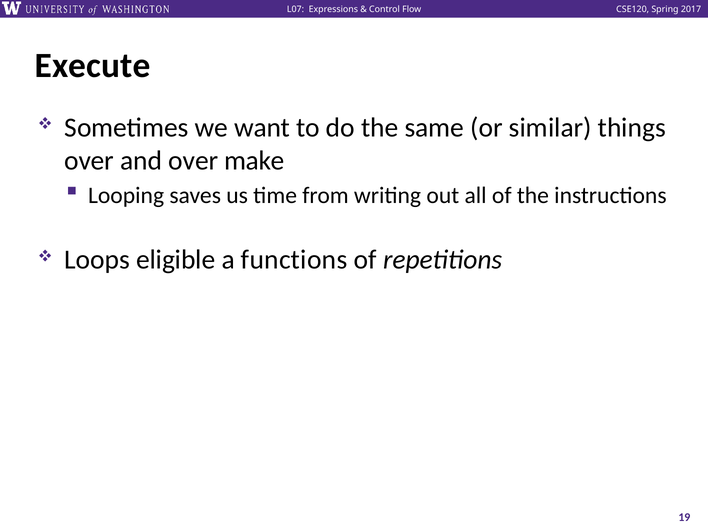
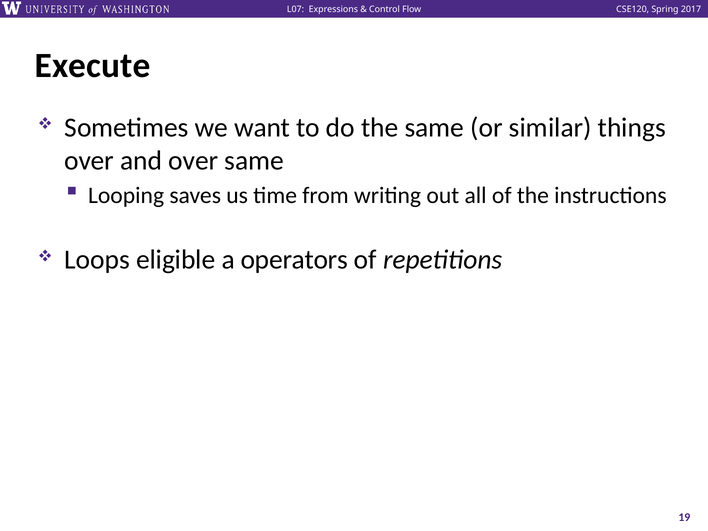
over make: make -> same (254, 161)
functions: functions -> operators (294, 260)
